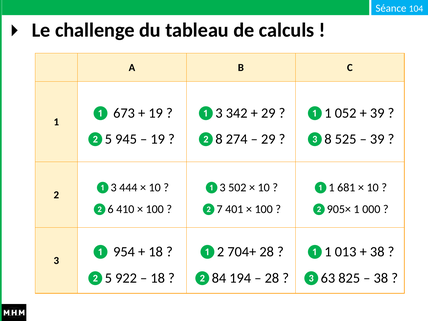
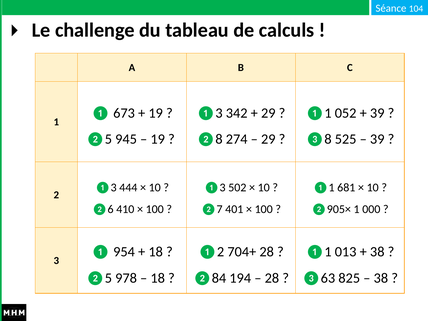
922: 922 -> 978 (126, 278)
